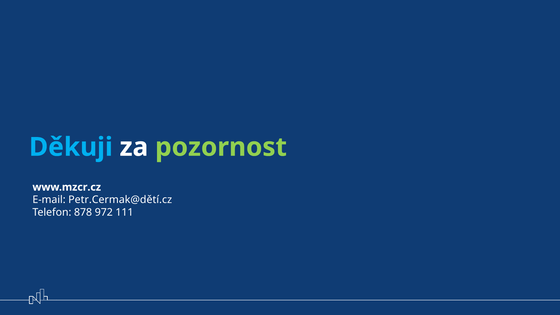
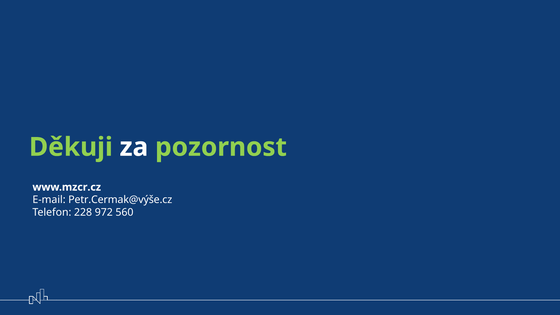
Děkuji colour: light blue -> light green (71, 147)
Petr.Cermak@dětí.cz: Petr.Cermak@dětí.cz -> Petr.Cermak@výše.cz (120, 200)
878: 878 -> 228 (83, 212)
111: 111 -> 560 (125, 212)
